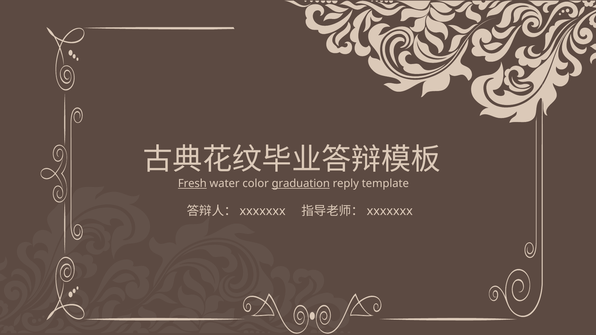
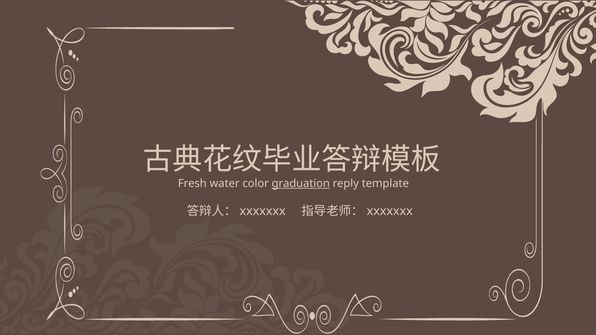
Fresh underline: present -> none (192, 184)
